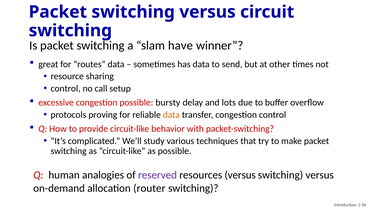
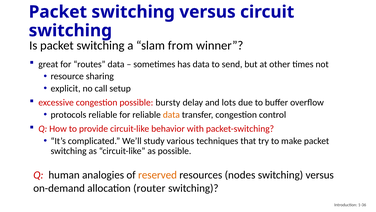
have: have -> from (180, 45)
control: control -> explicit (66, 88)
protocols proving: proving -> reliable (103, 114)
reserved colour: purple -> orange (157, 175)
resources versus: versus -> nodes (240, 175)
